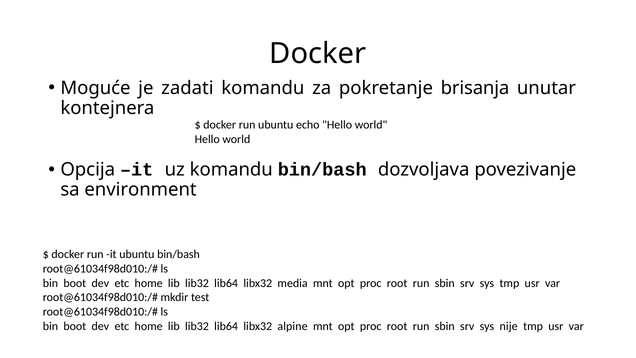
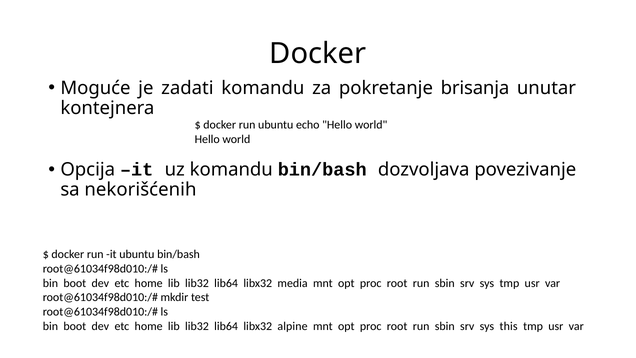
environment: environment -> nekorišćenih (140, 190)
nije: nije -> this (509, 326)
